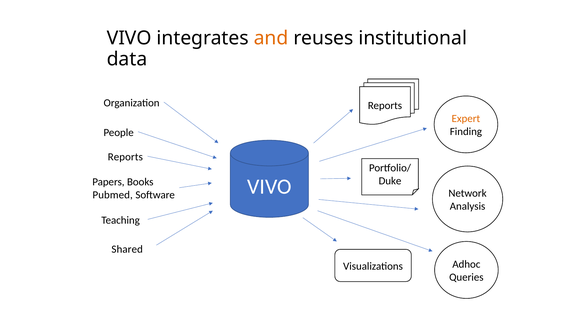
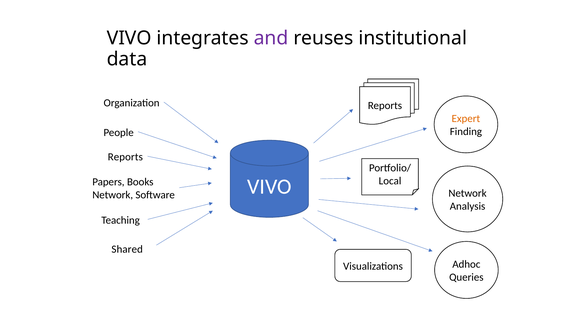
and colour: orange -> purple (271, 38)
Duke: Duke -> Local (390, 181)
Pubmed: Pubmed -> Network (113, 195)
